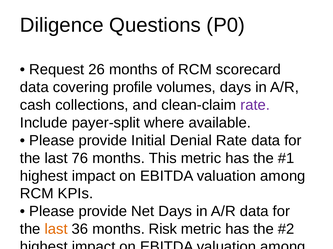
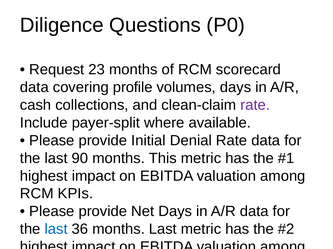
26: 26 -> 23 (97, 70)
76: 76 -> 90 (80, 159)
last colour: orange -> blue (56, 230)
months Risk: Risk -> Last (163, 230)
